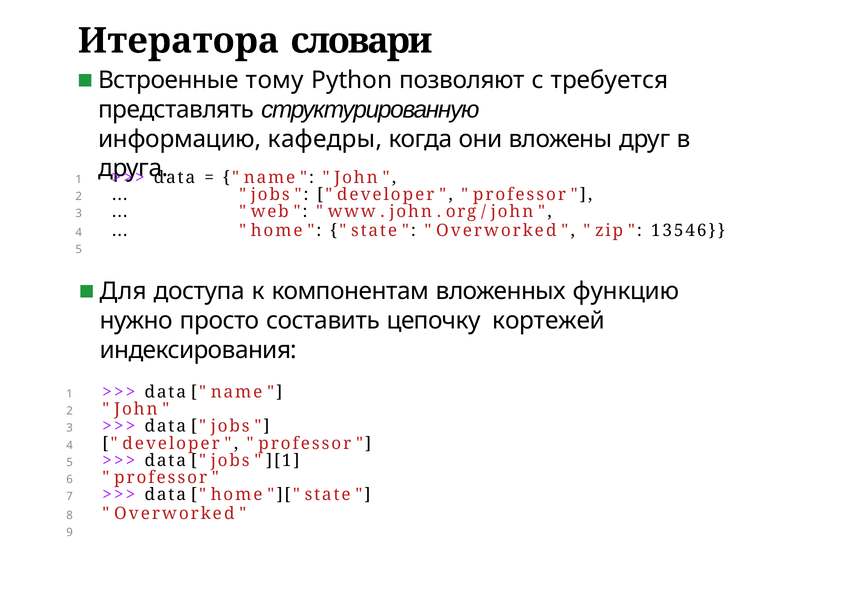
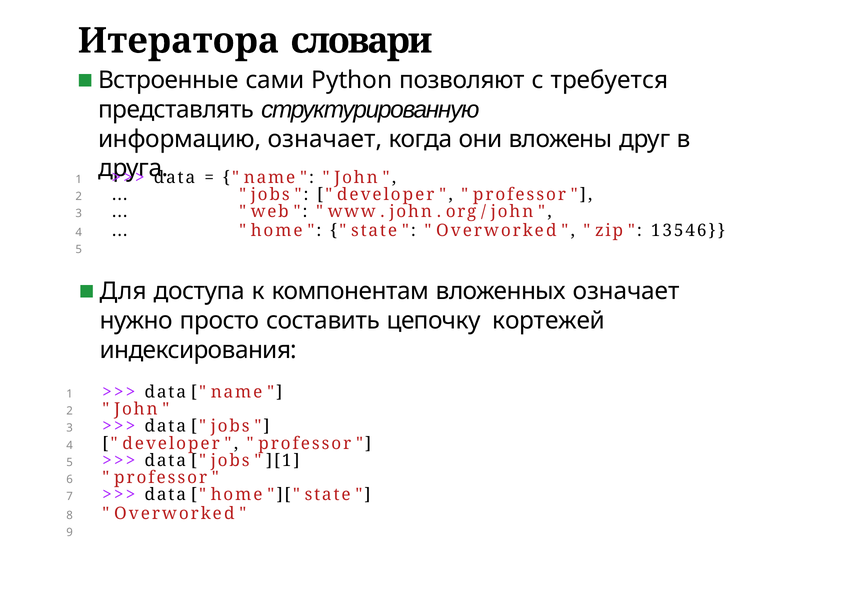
тому: тому -> сами (275, 80)
информацию кафедры: кафедры -> означает (325, 139)
вложенных функцию: функцию -> означает (626, 291)
